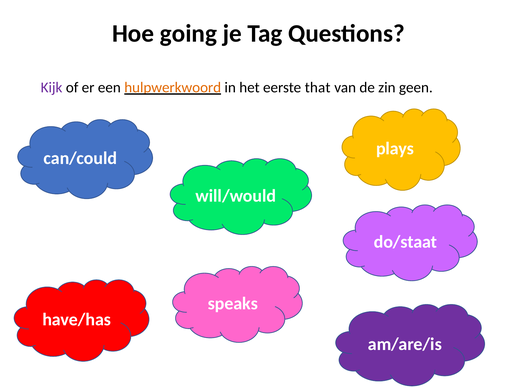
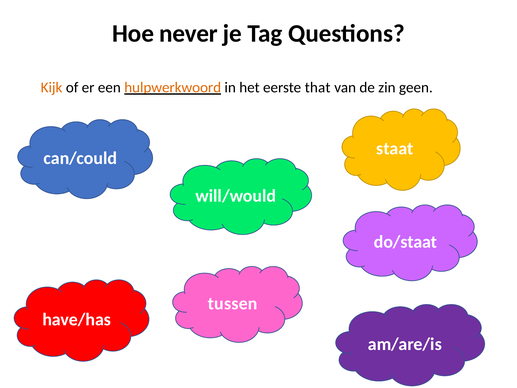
going: going -> never (189, 33)
Kijk colour: purple -> orange (52, 87)
plays: plays -> staat (395, 149)
speaks: speaks -> tussen (233, 303)
